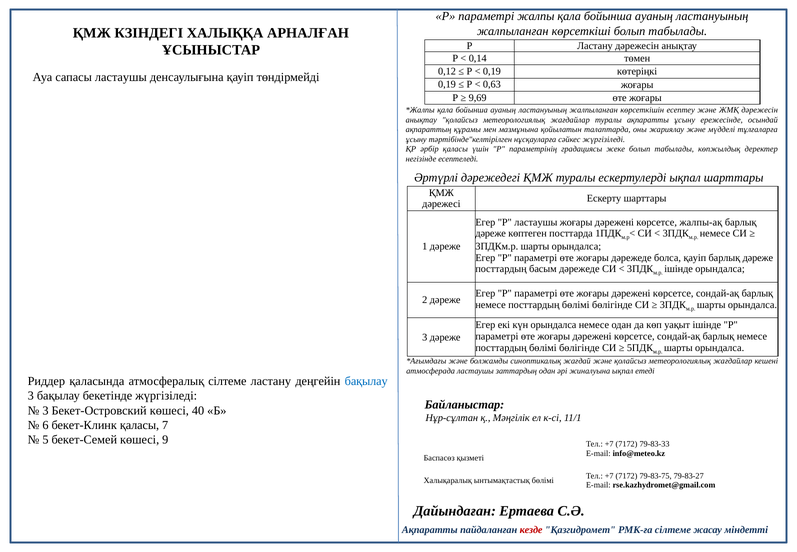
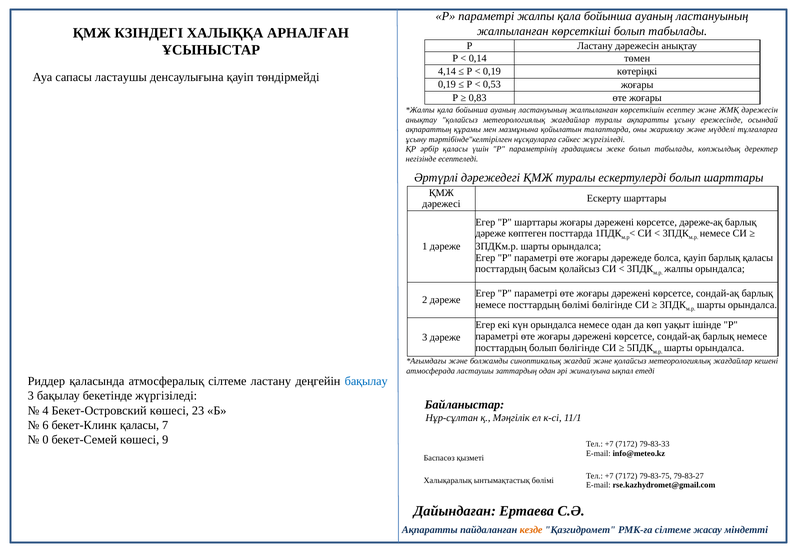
0,12: 0,12 -> 4,14 (447, 71)
0,63: 0,63 -> 0,53 (492, 85)
9,69: 9,69 -> 0,83 (478, 98)
ескертулерді ықпал: ықпал -> болып (685, 178)
Р ластаушы: ластаушы -> шарттары (536, 222)
жалпы-ақ: жалпы-ақ -> дәреже-ақ (701, 222)
дәреже: дәреже -> қаласы (758, 258)
басым дәрежеде: дәрежеде -> қолайсыз (579, 269)
ішінде: ішінде -> жалпы (679, 269)
бөлімі: бөлімі -> болып (543, 347)
3: 3 -> 4 (45, 410)
40: 40 -> 23 (198, 410)
5: 5 -> 0 (45, 440)
кезде colour: red -> orange (531, 529)
